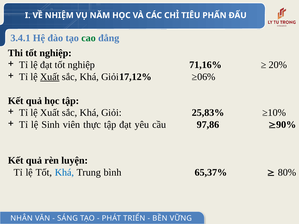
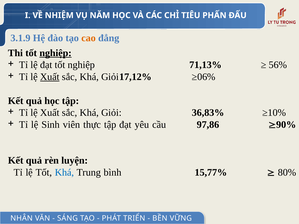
3.4.1: 3.4.1 -> 3.1.9 (20, 38)
cao colour: green -> orange (89, 38)
nghiệp underline: none -> present (56, 53)
71,16%: 71,16% -> 71,13% (205, 65)
20%: 20% -> 56% (278, 65)
25,83%: 25,83% -> 36,83% (208, 113)
65,37%: 65,37% -> 15,77% (211, 173)
